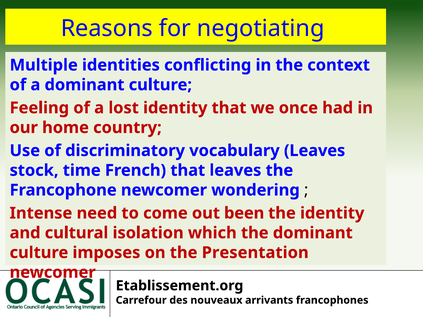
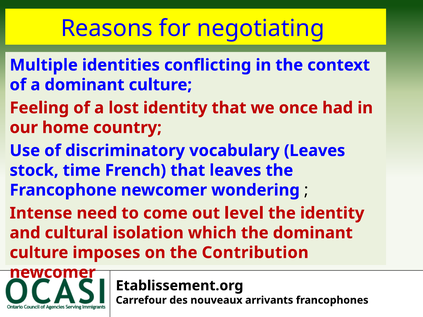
been: been -> level (244, 213)
Presentation: Presentation -> Contribution (255, 253)
